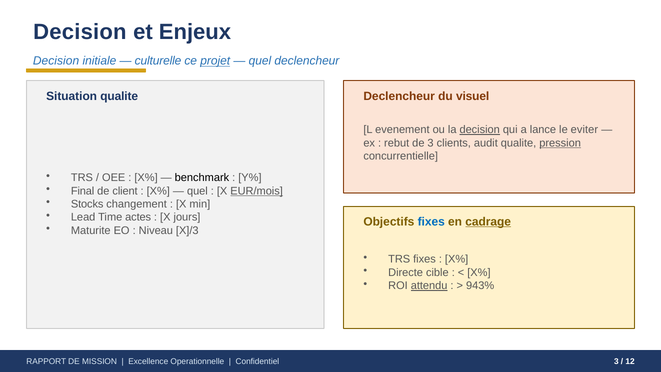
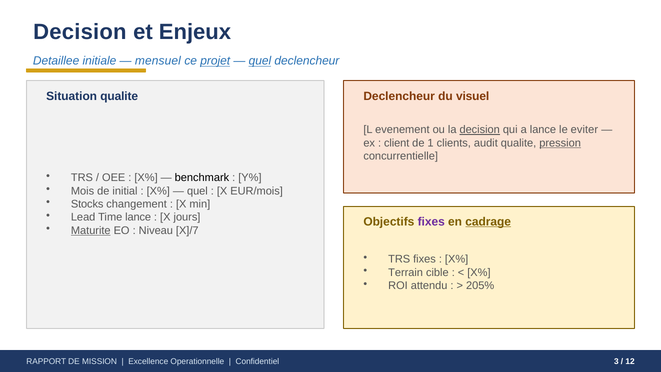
Decision: Decision -> Detaillee (56, 61)
culturelle: culturelle -> mensuel (158, 61)
quel underline: none -> present (260, 61)
rebut: rebut -> client (397, 143)
de 3: 3 -> 1 (431, 143)
Final: Final -> Mois (83, 191)
client: client -> initial (125, 191)
EUR/mois underline: present -> none (257, 191)
Time actes: actes -> lance (138, 217)
fixes colour: blue -> purple (431, 222)
Maturite underline: none -> present (91, 230)
X]/3: X]/3 -> X]/7 (187, 230)
Directe: Directe -> Terrain (406, 272)
attendu underline: present -> none (429, 286)
943%: 943% -> 205% (480, 286)
